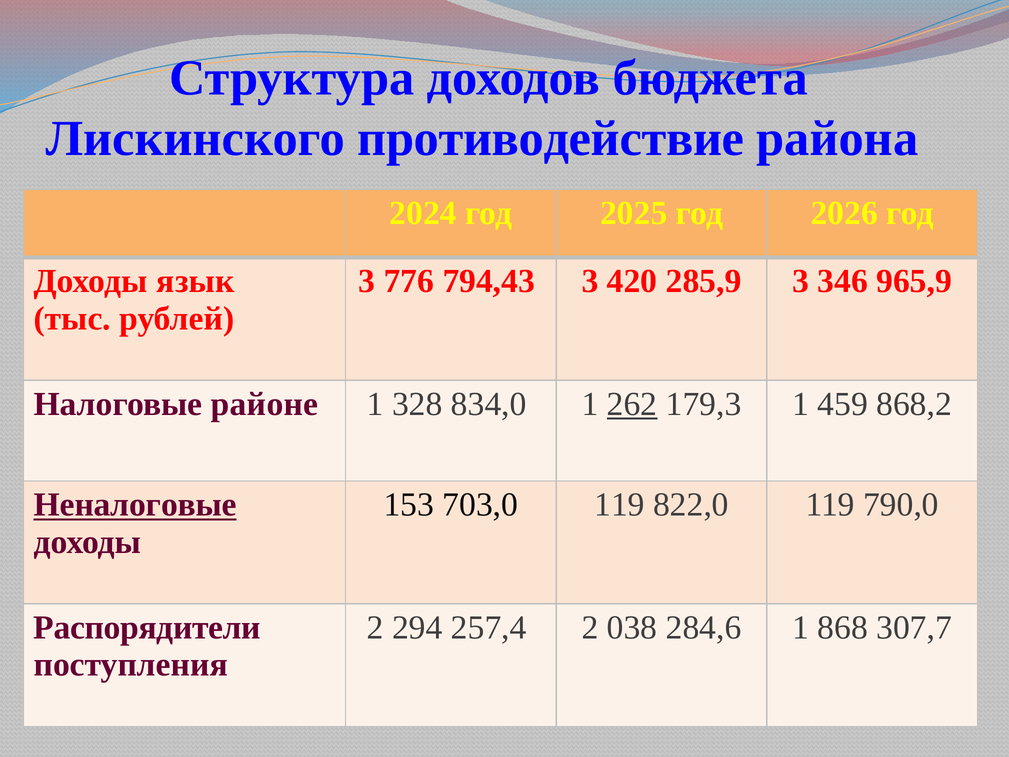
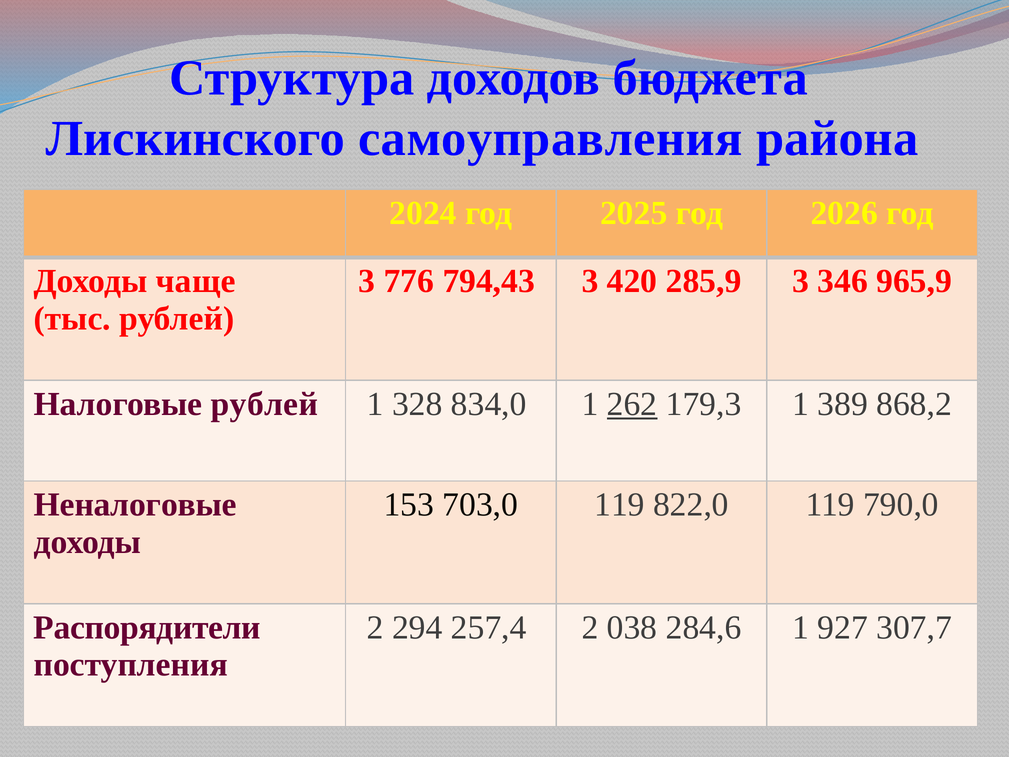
противодействие: противодействие -> самоуправления (550, 139)
язык: язык -> чаще (196, 281)
Налоговые районе: районе -> рублей (265, 404)
459: 459 -> 389 (843, 404)
Неналоговые underline: present -> none (135, 505)
868: 868 -> 927 (843, 627)
